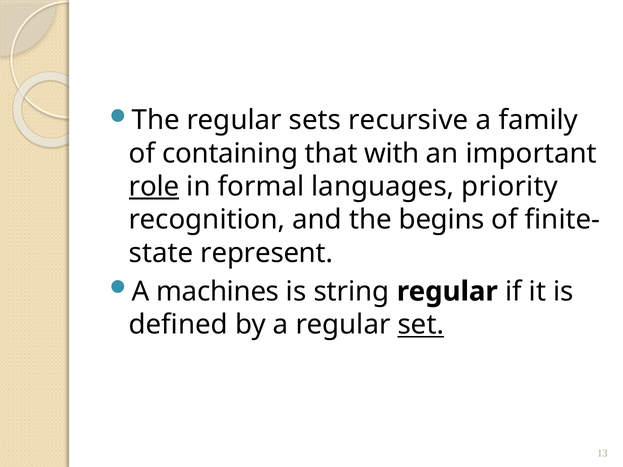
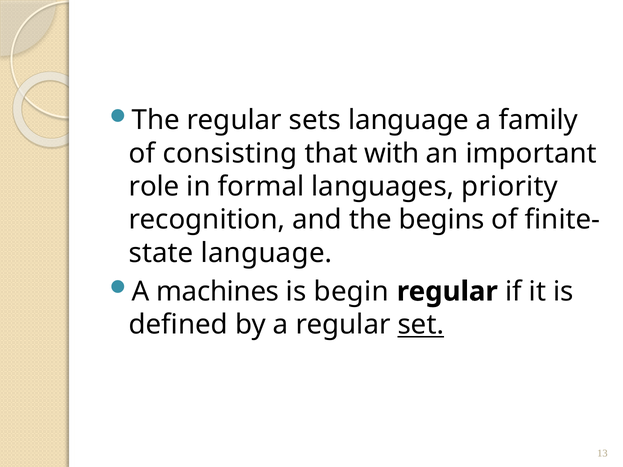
sets recursive: recursive -> language (409, 120)
containing: containing -> consisting (230, 154)
role underline: present -> none (154, 187)
represent: represent -> language (267, 253)
string: string -> begin (351, 292)
